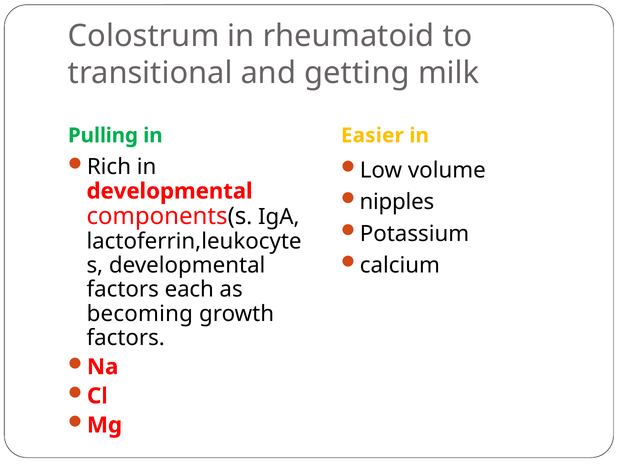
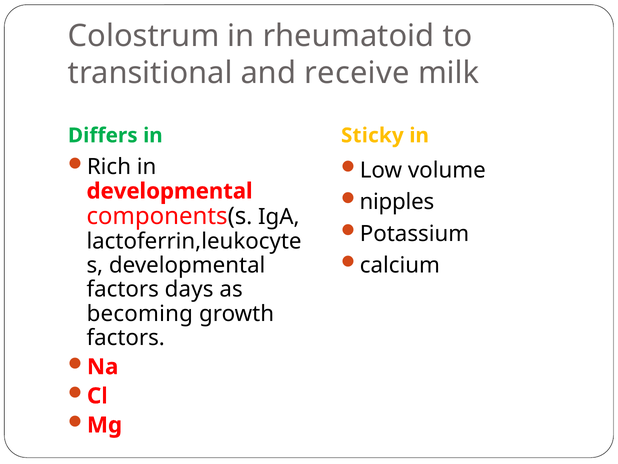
getting: getting -> receive (357, 73)
Pulling: Pulling -> Differs (103, 135)
Easier: Easier -> Sticky (372, 135)
each: each -> days (189, 289)
